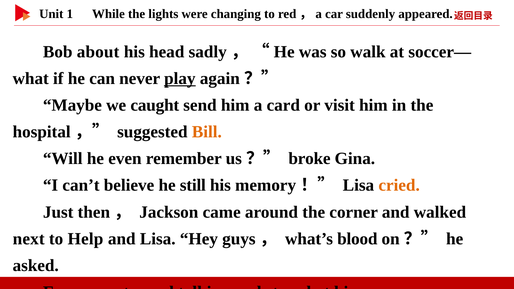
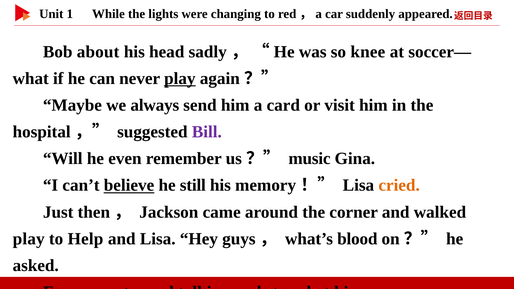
walk: walk -> knee (368, 52)
caught: caught -> always (155, 105)
Bill colour: orange -> purple (207, 132)
broke: broke -> music (309, 159)
believe underline: none -> present (129, 185)
next: next -> play (29, 239)
